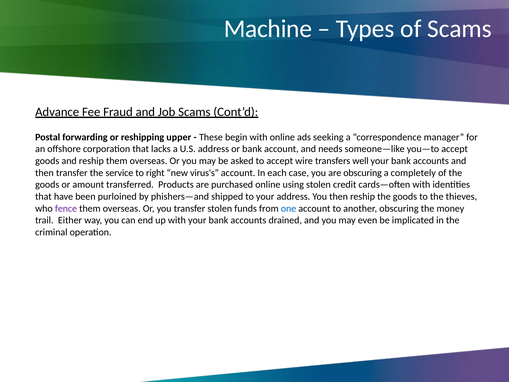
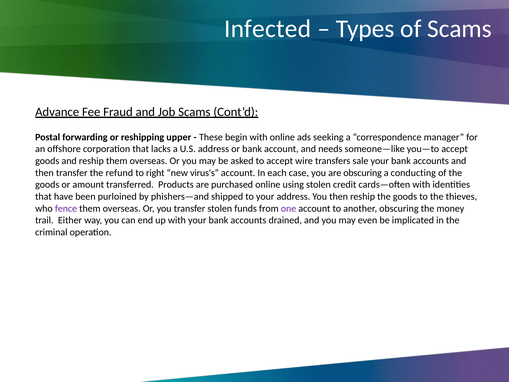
Machine: Machine -> Infected (268, 29)
well: well -> sale (360, 161)
service: service -> refund (119, 173)
completely: completely -> conducting (413, 173)
one colour: blue -> purple (289, 208)
